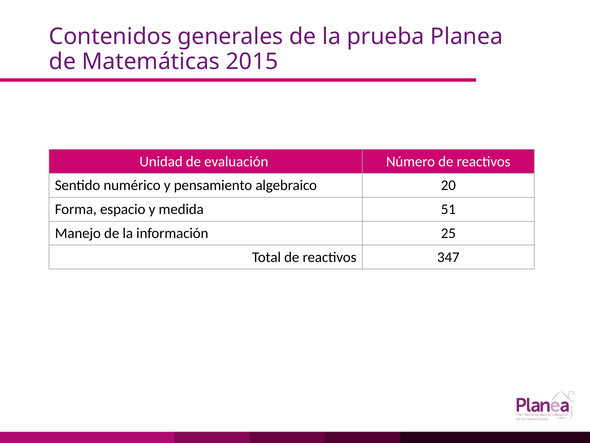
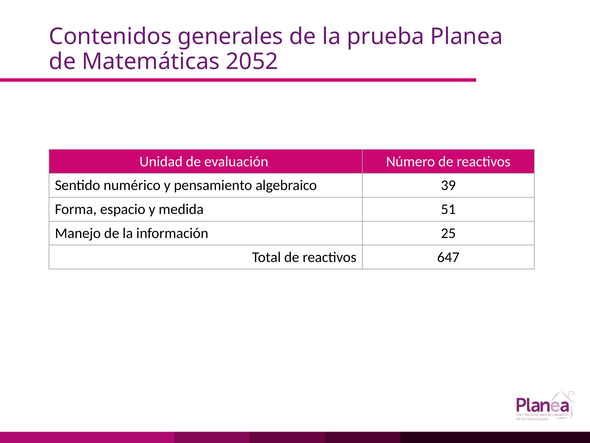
2015: 2015 -> 2052 (252, 61)
20: 20 -> 39 (448, 185)
347: 347 -> 647 (448, 257)
